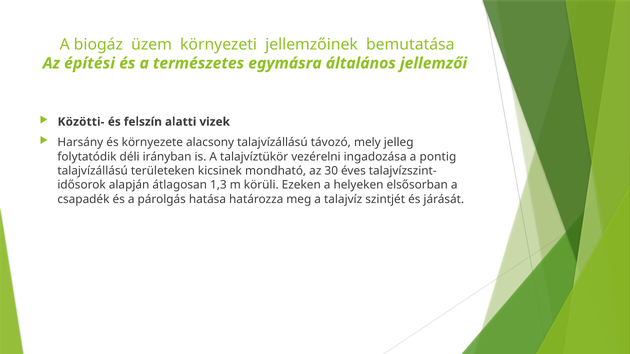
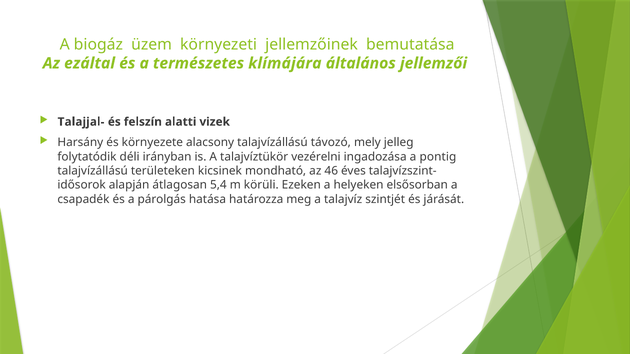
építési: építési -> ezáltal (90, 63)
egymásra: egymásra -> klímájára (285, 63)
Közötti-: Közötti- -> Talajjal- (81, 122)
30: 30 -> 46 (331, 171)
1,3: 1,3 -> 5,4 (218, 185)
